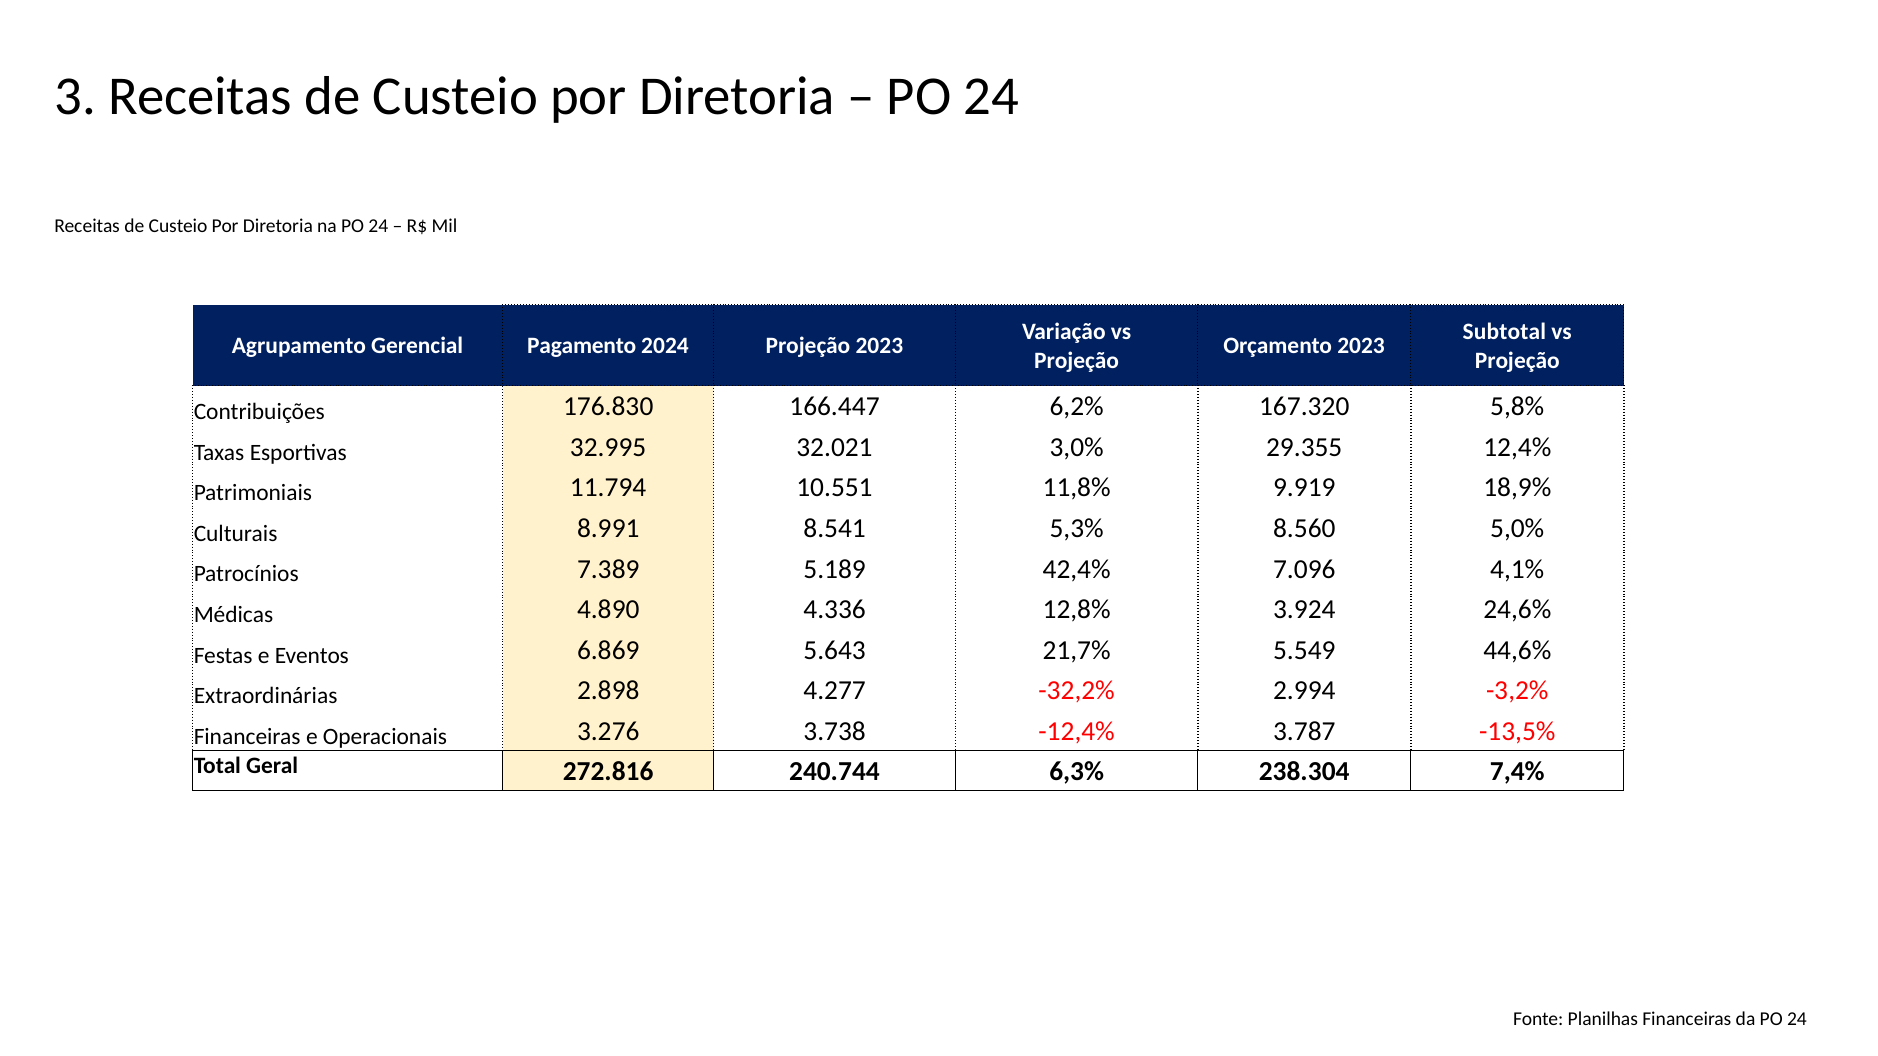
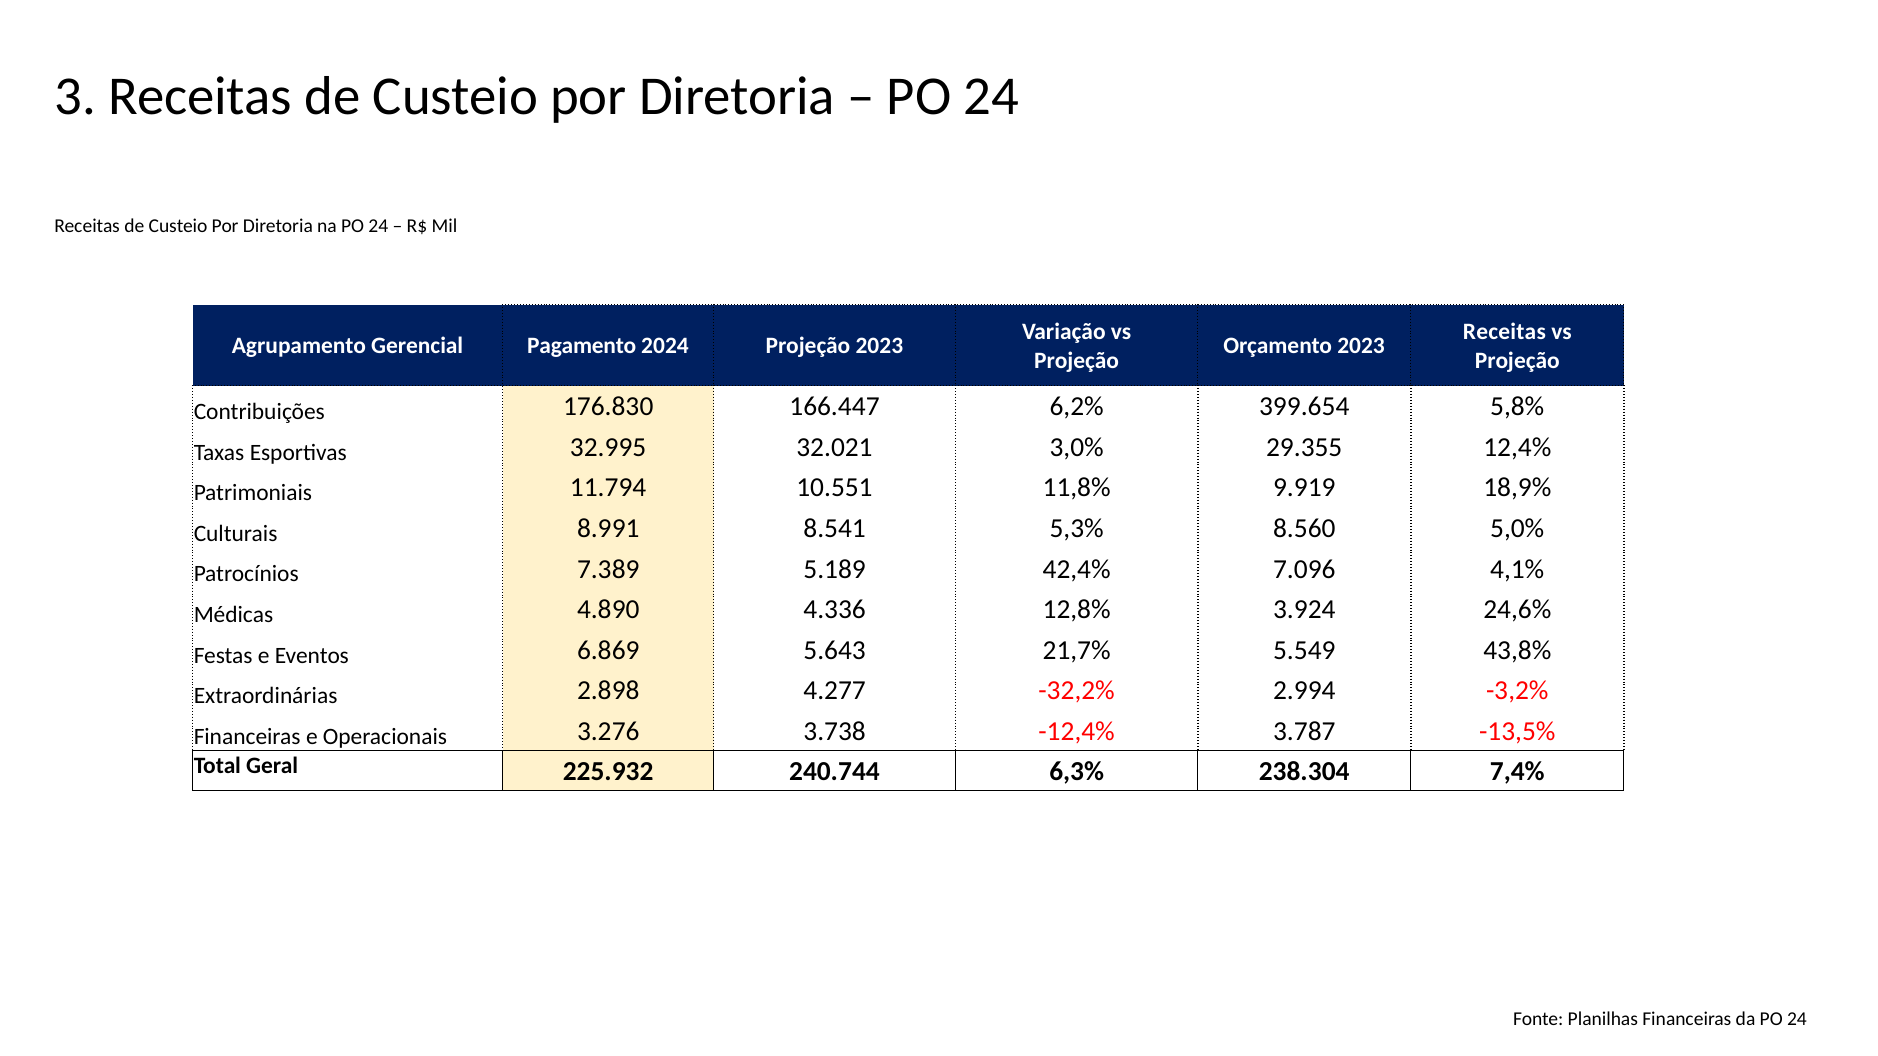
Subtotal: Subtotal -> Receitas (1504, 332)
167.320: 167.320 -> 399.654 (1304, 407)
44,6%: 44,6% -> 43,8% (1517, 650)
272.816: 272.816 -> 225.932 (608, 772)
